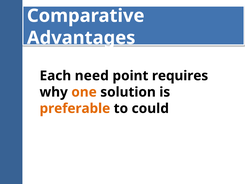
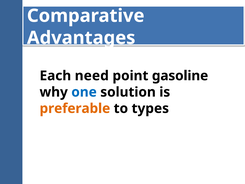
requires: requires -> gasoline (180, 76)
one colour: orange -> blue (84, 92)
could: could -> types (150, 108)
